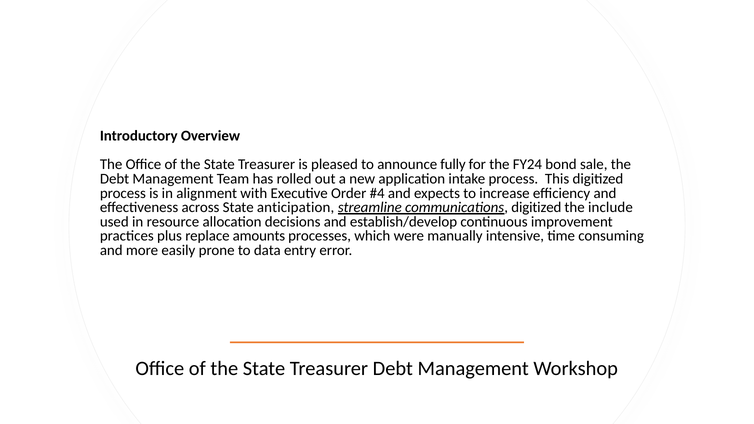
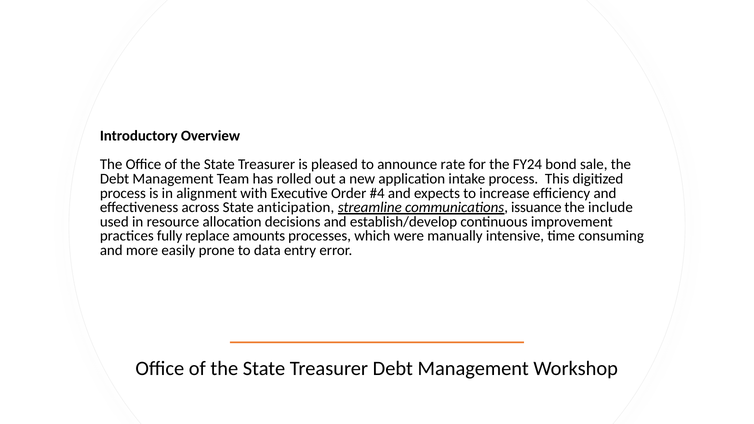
fully: fully -> rate (453, 165)
communications digitized: digitized -> issuance (536, 207)
plus: plus -> fully (170, 236)
